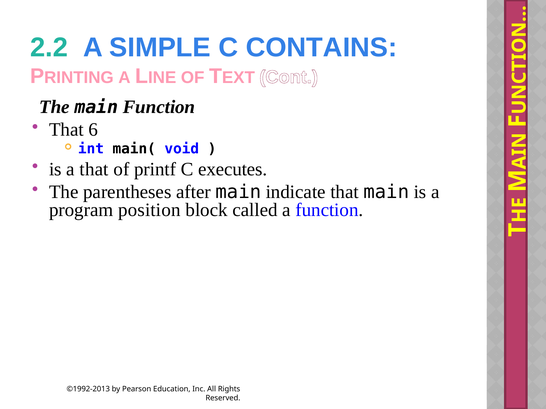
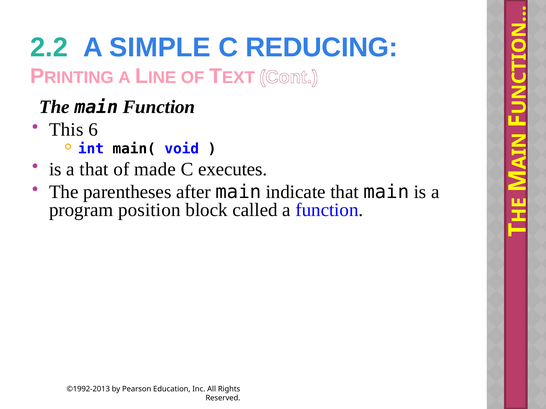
CONTAINS: CONTAINS -> REDUCING (322, 47)
That: That -> This (66, 130)
printf: printf -> made (155, 169)
